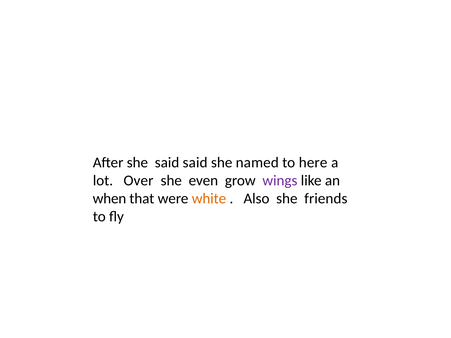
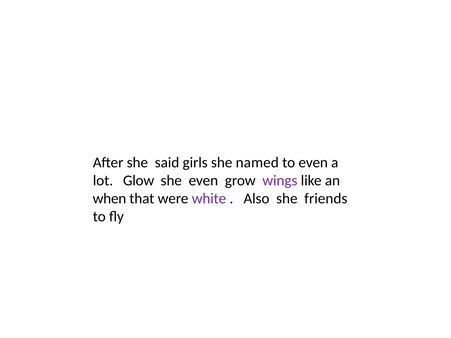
said said: said -> girls (195, 163)
to here: here -> even (313, 163)
Over: Over -> Glow (139, 181)
white colour: orange -> purple (209, 199)
